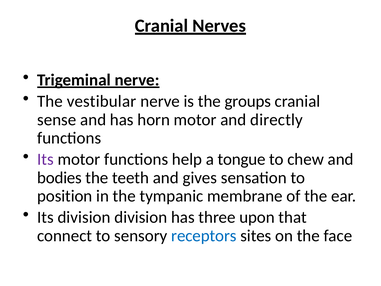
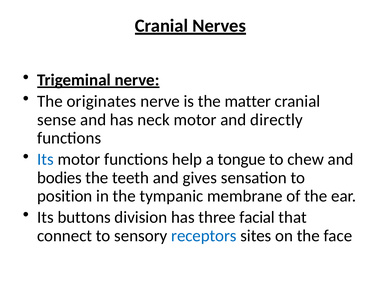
vestibular: vestibular -> originates (101, 101)
groups: groups -> matter (248, 101)
horn: horn -> neck (154, 120)
Its colour: purple -> blue (45, 159)
Its division: division -> buttons (84, 217)
upon: upon -> facial (257, 217)
